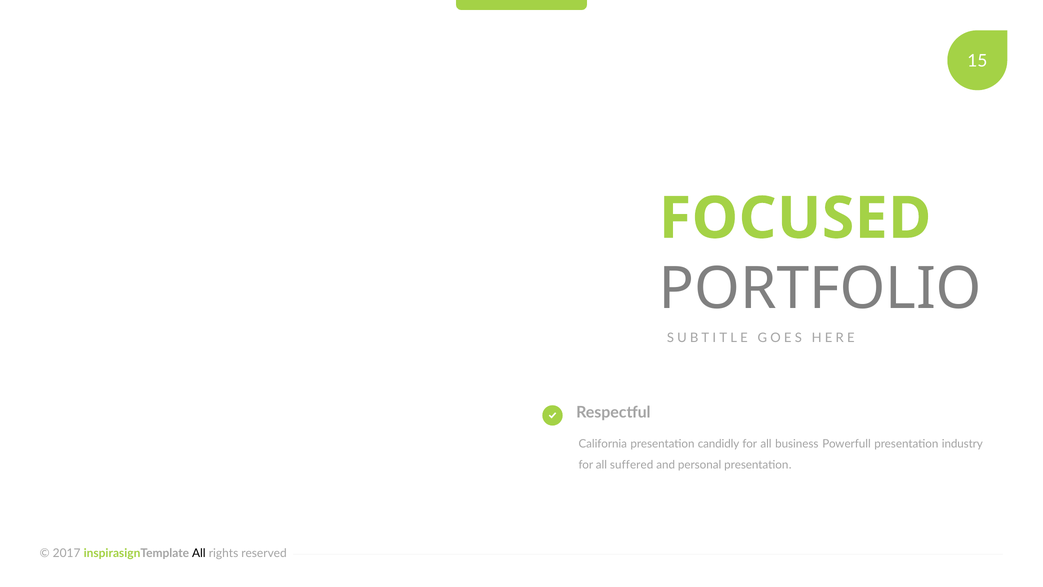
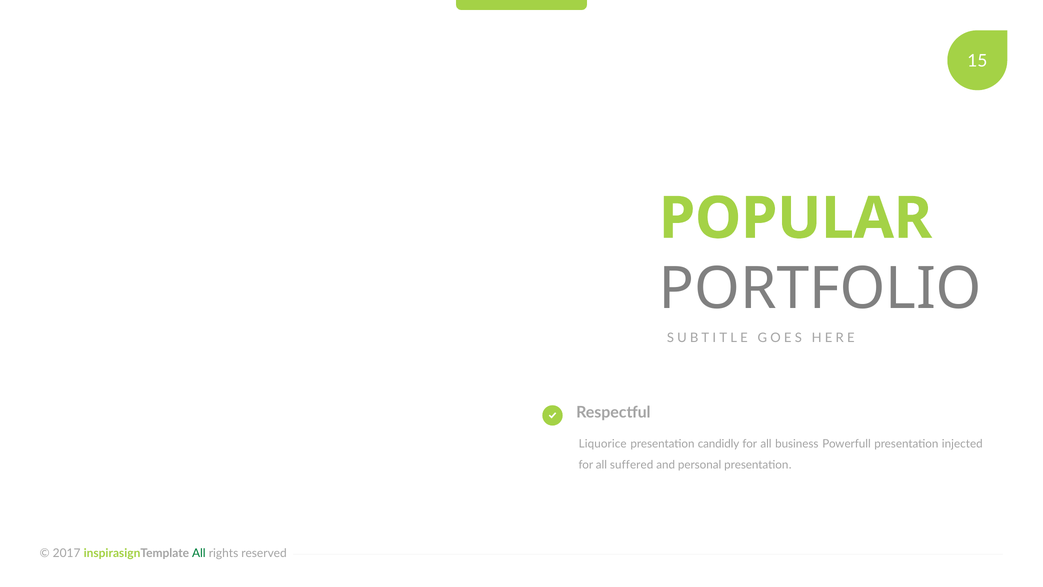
FOCUSED: FOCUSED -> POPULAR (796, 218)
California: California -> Liquorice (603, 444)
industry: industry -> injected (962, 444)
All colour: black -> green (199, 553)
